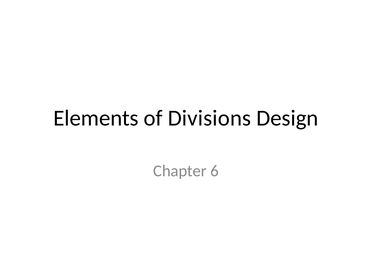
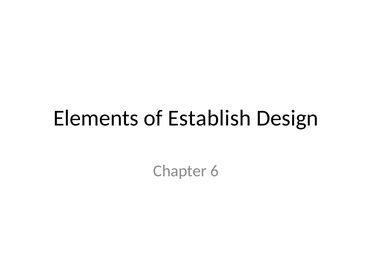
Divisions: Divisions -> Establish (209, 118)
